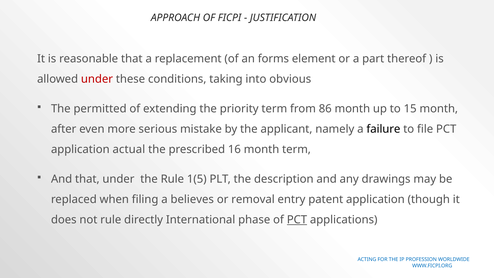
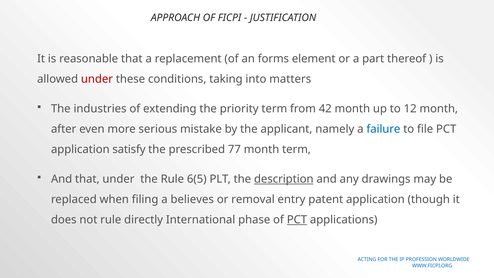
obvious: obvious -> matters (290, 79)
permitted: permitted -> industries (100, 109)
86: 86 -> 42 (325, 109)
15: 15 -> 12 (410, 109)
failure colour: black -> blue (383, 129)
actual: actual -> satisfy (129, 150)
16: 16 -> 77 (234, 150)
1(5: 1(5 -> 6(5 (197, 179)
description underline: none -> present (284, 179)
